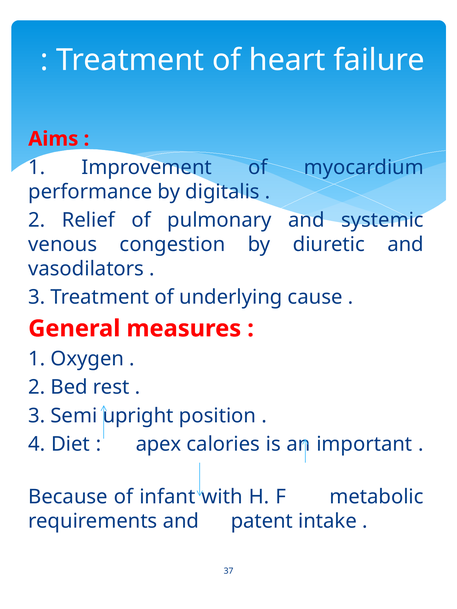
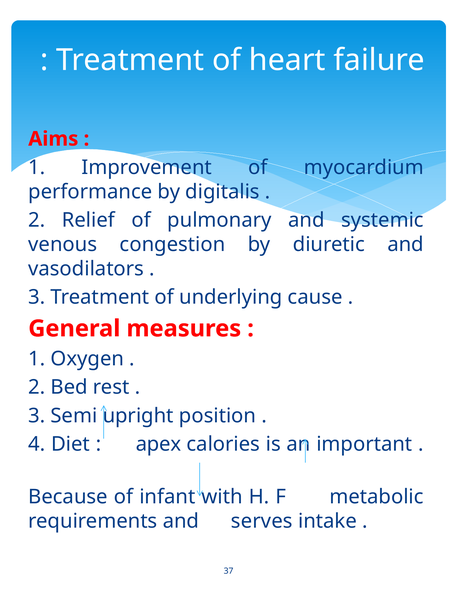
patent: patent -> serves (262, 521)
